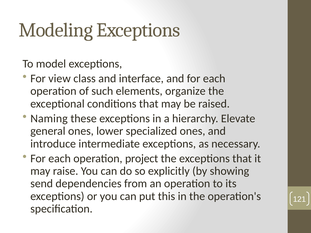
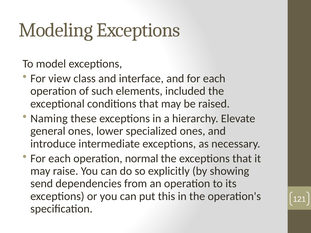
organize: organize -> included (185, 91)
project: project -> normal (142, 159)
